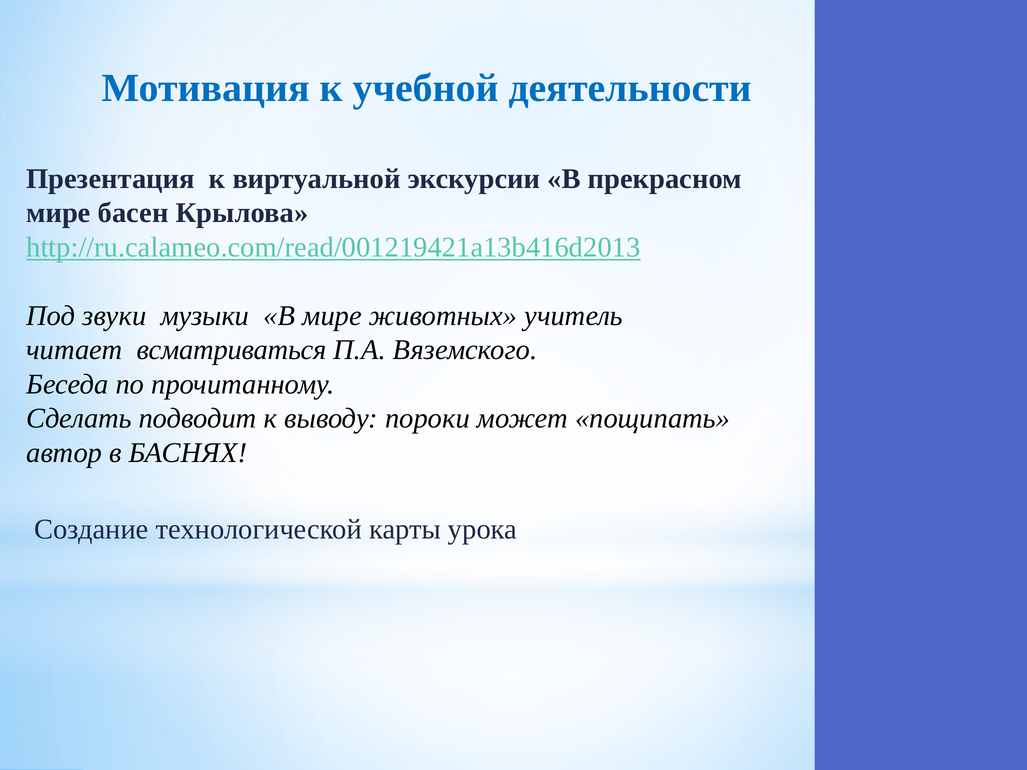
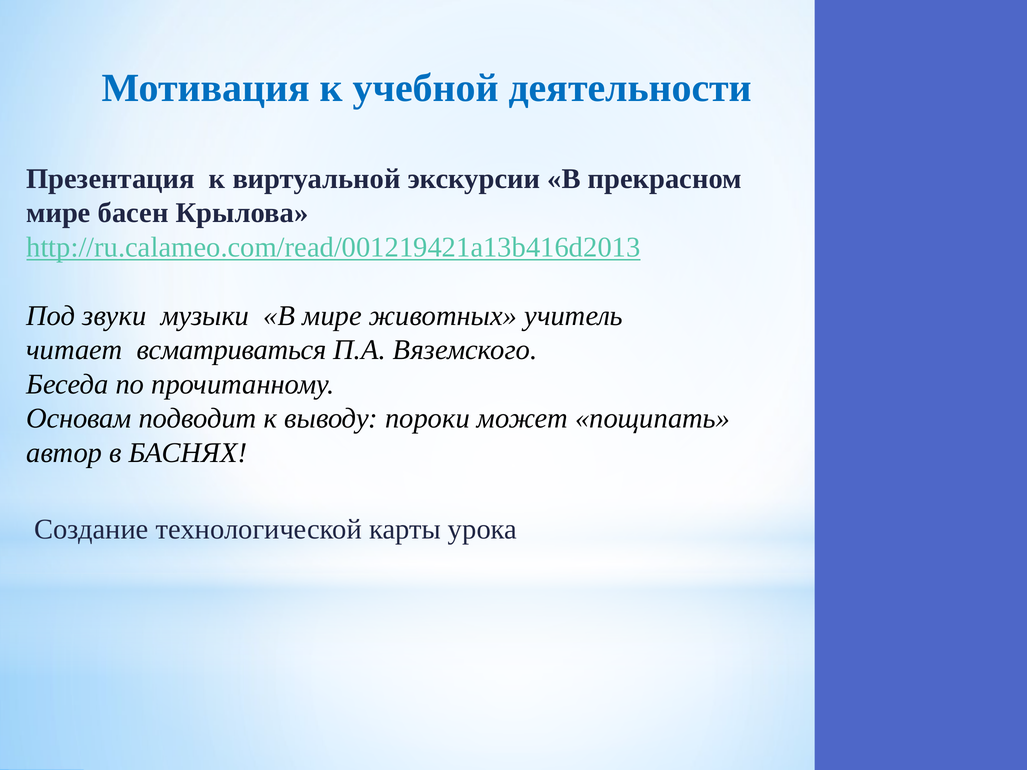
Сделать: Сделать -> Основам (79, 419)
